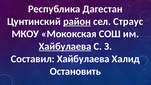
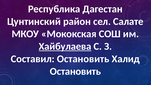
район underline: present -> none (77, 21)
Страус: Страус -> Салате (128, 21)
Составил Хайбулаева: Хайбулаева -> Остановить (83, 59)
